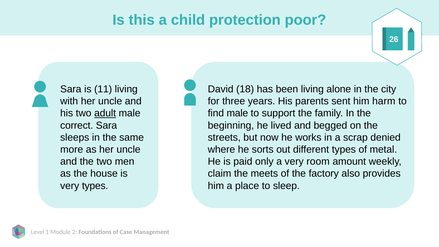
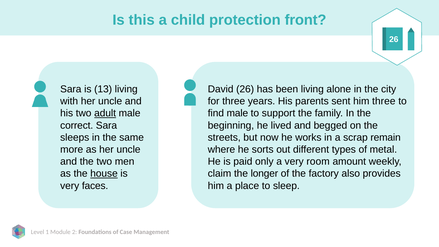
poor: poor -> front (306, 20)
11: 11 -> 13 (103, 89)
David 18: 18 -> 26 (245, 89)
him harm: harm -> three (384, 101)
denied: denied -> remain (386, 137)
house underline: none -> present (104, 174)
meets: meets -> longer (264, 174)
very types: types -> faces (95, 186)
